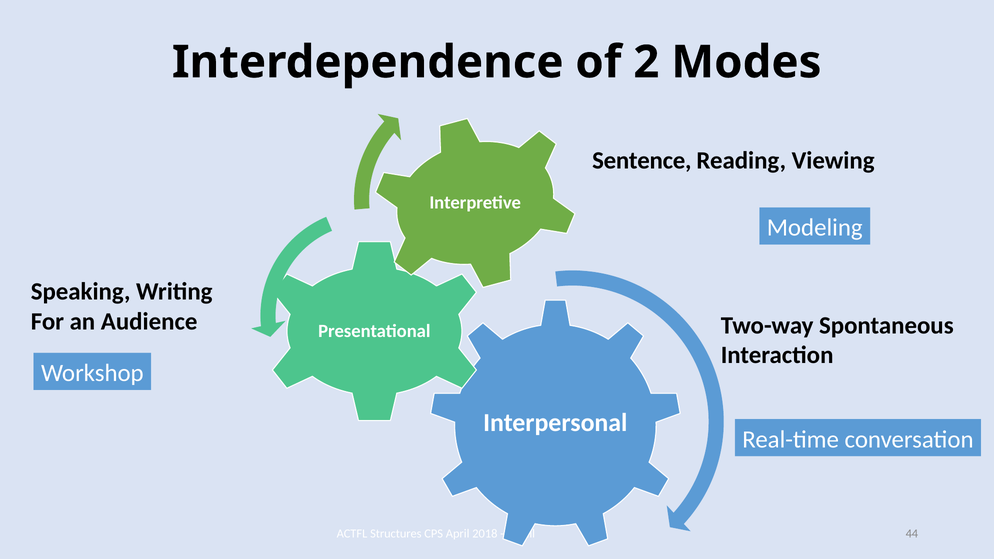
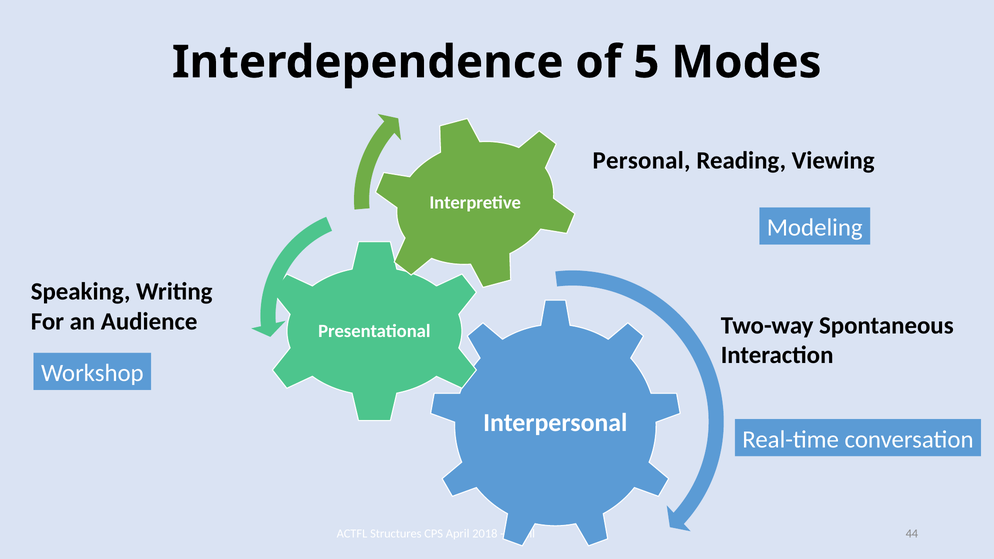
2: 2 -> 5 (646, 62)
Sentence: Sentence -> Personal (642, 161)
